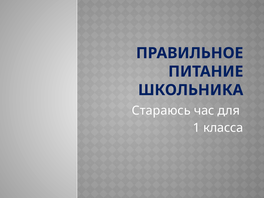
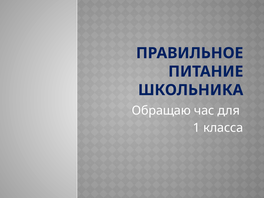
Стараюсь: Стараюсь -> Обращаю (161, 111)
